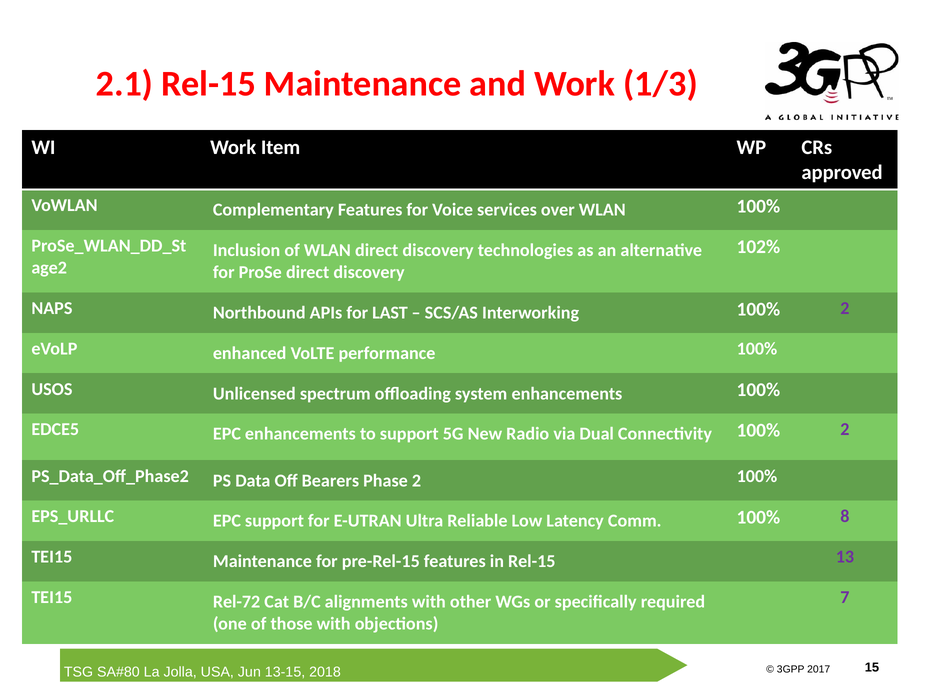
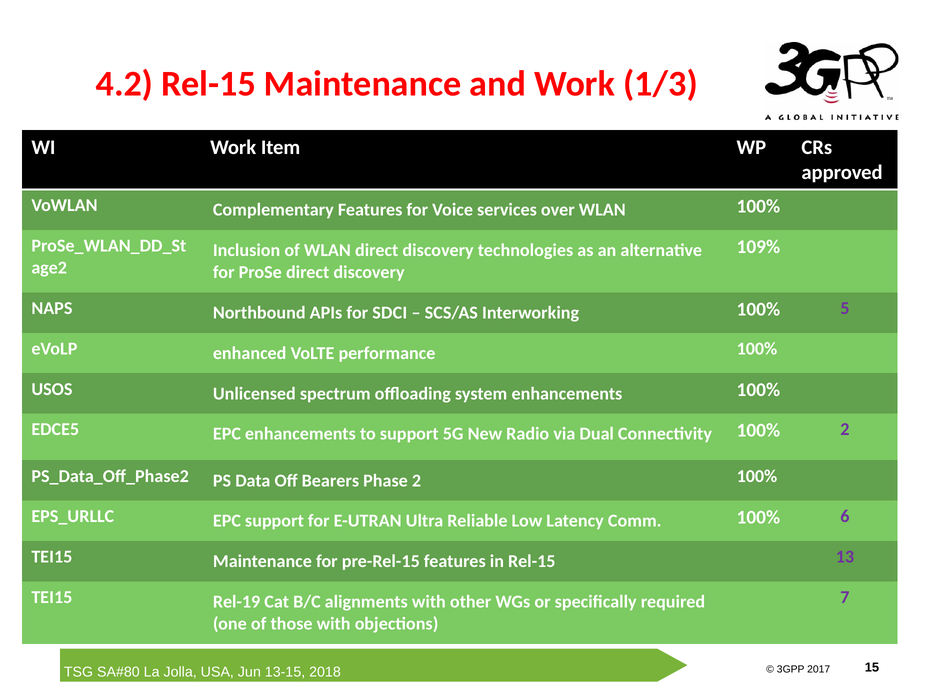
2.1: 2.1 -> 4.2 (124, 84)
102%: 102% -> 109% (758, 247)
LAST: LAST -> SDCI (390, 313)
Interworking 100% 2: 2 -> 5 (845, 308)
8: 8 -> 6 (845, 516)
Rel-72: Rel-72 -> Rel-19 (237, 601)
